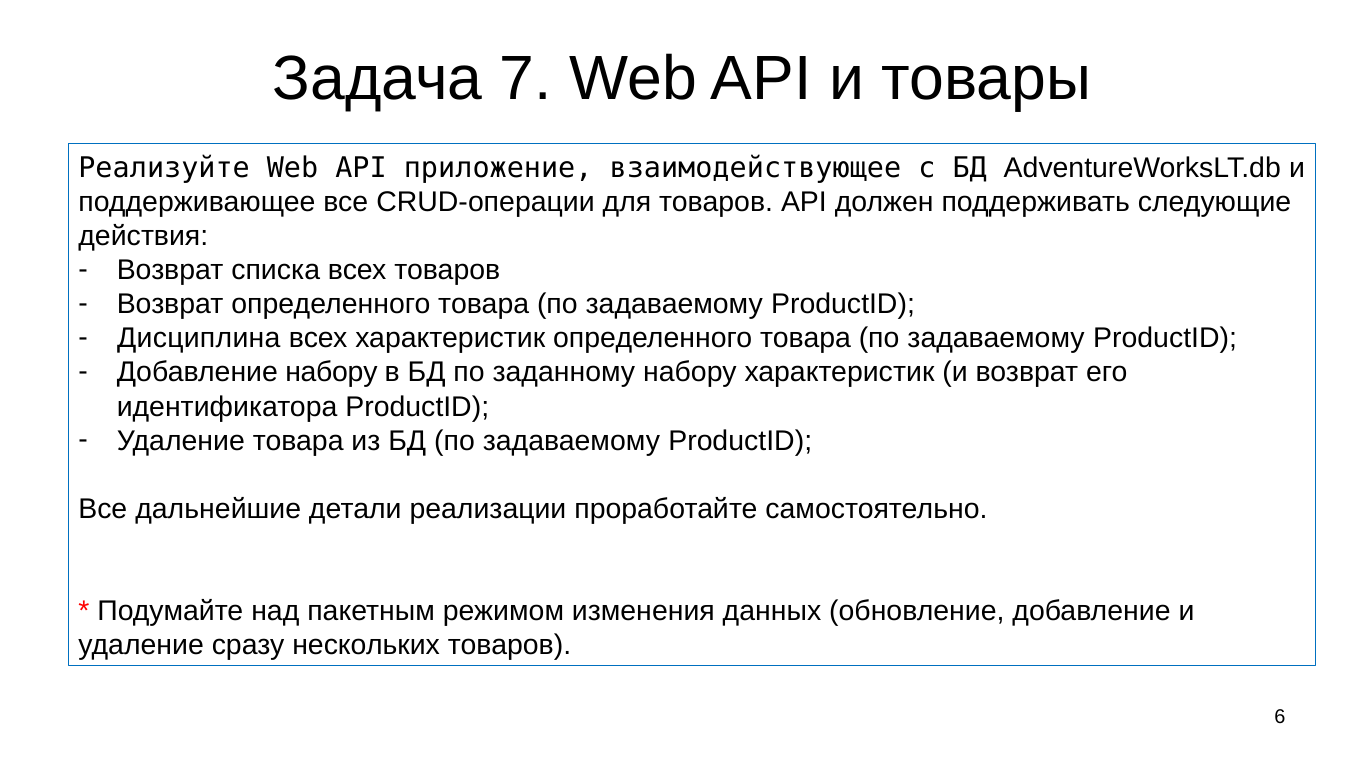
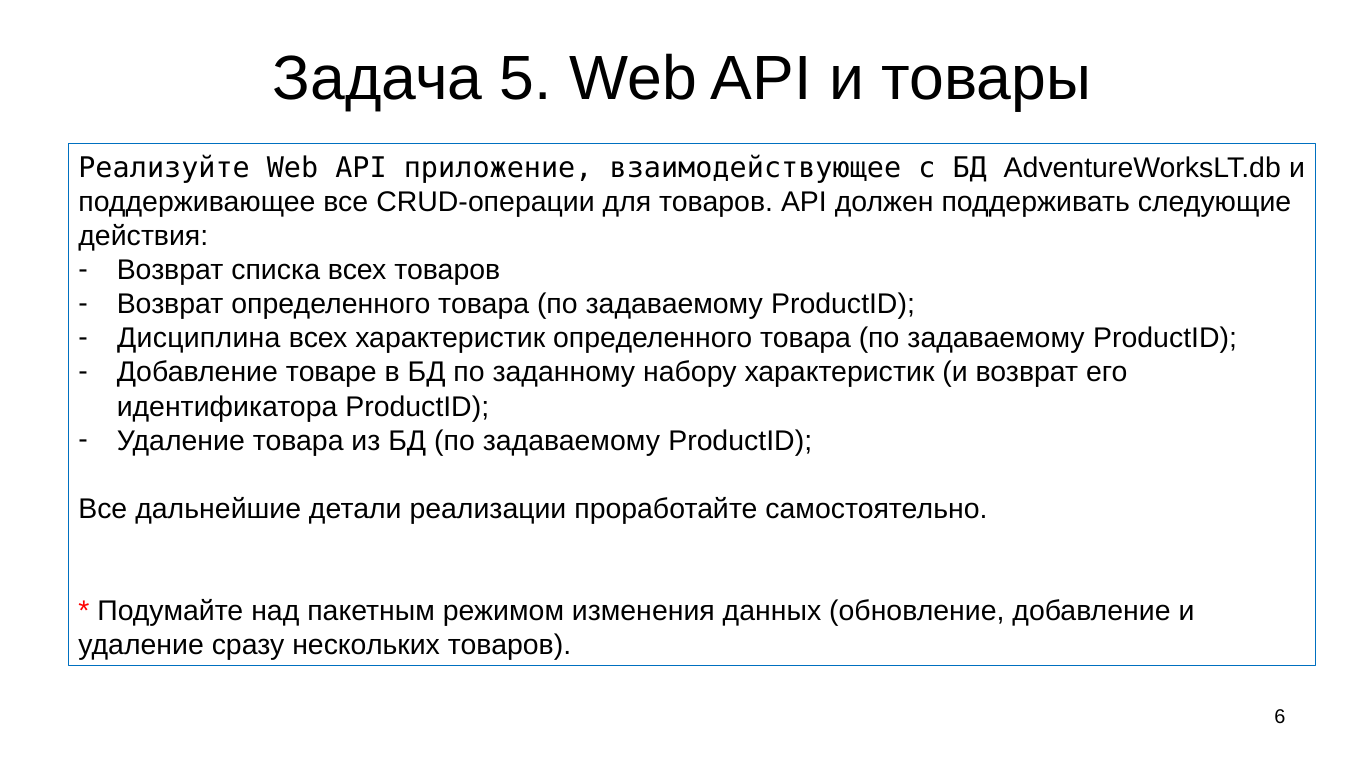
7: 7 -> 5 (526, 79)
Добавление набору: набору -> товаре (331, 373)
